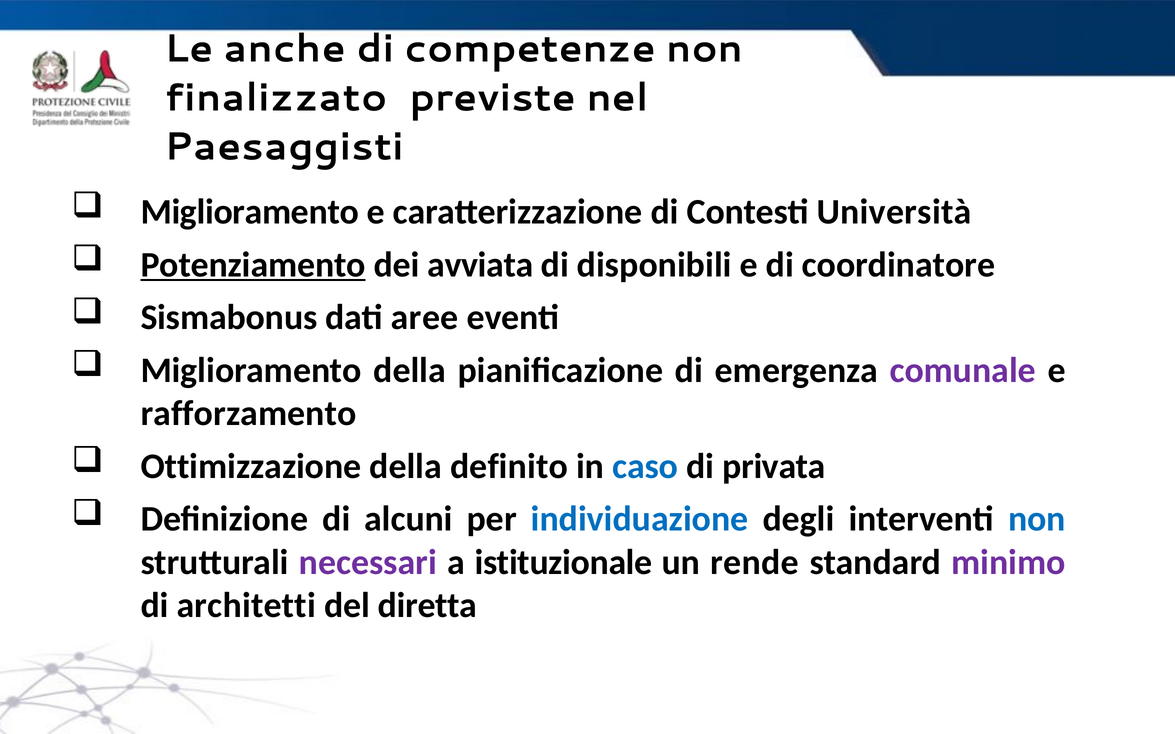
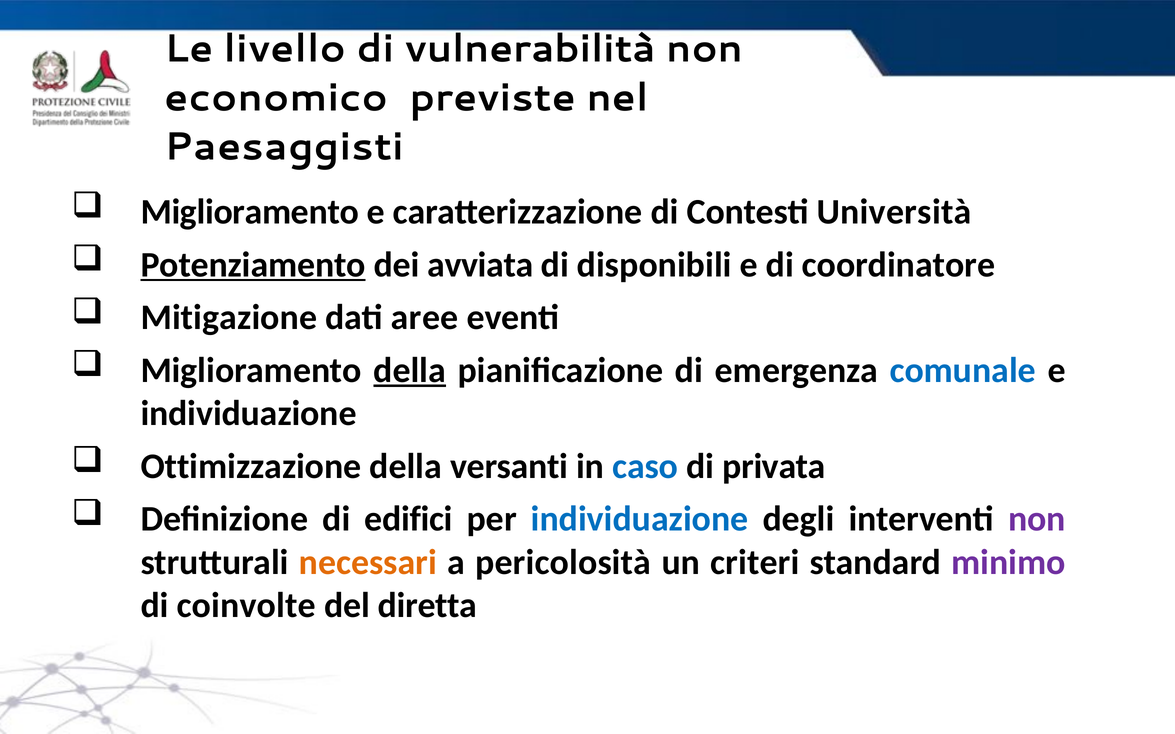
anche: anche -> livello (285, 49)
competenze: competenze -> vulnerabilità (530, 49)
finalizzato: finalizzato -> economico (276, 98)
Sismabonus: Sismabonus -> Mitigazione (229, 318)
della underline: none -> present (410, 371)
comunale colour: purple -> blue (963, 371)
rafforzamento: rafforzamento -> individuazione (249, 414)
definito: definito -> versanti (509, 467)
alcuni: alcuni -> edifici (409, 519)
non colour: blue -> purple (1037, 519)
necessari colour: purple -> orange (368, 562)
istituzionale: istituzionale -> pericolosità (563, 562)
rende: rende -> criteri (755, 562)
architetti: architetti -> coinvolte (246, 606)
